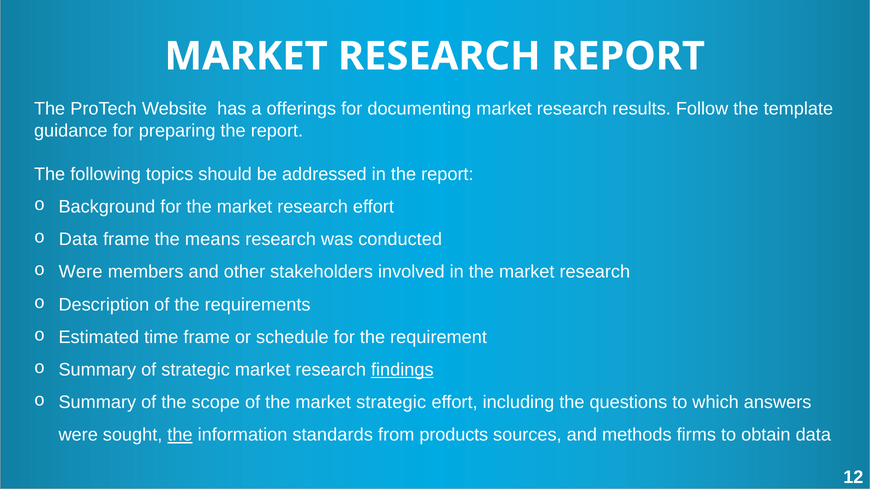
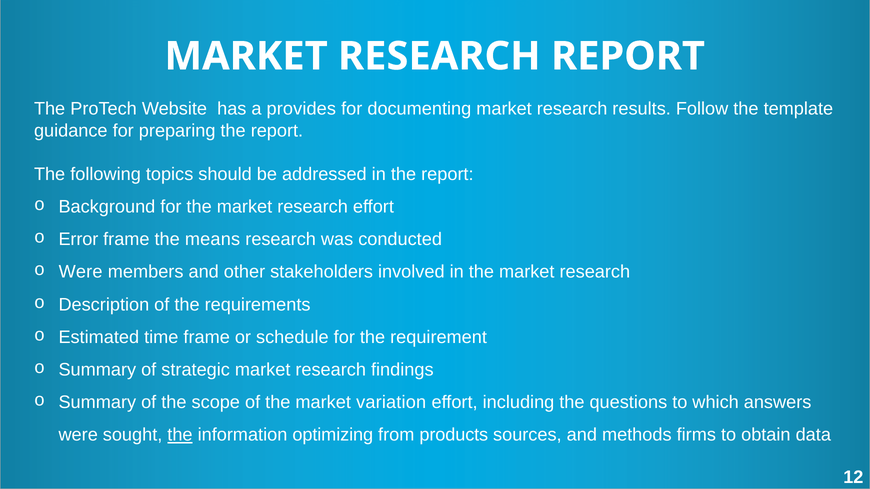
offerings: offerings -> provides (301, 109)
Data: Data -> Error (78, 240)
findings underline: present -> none (402, 370)
market strategic: strategic -> variation (391, 403)
standards: standards -> optimizing (333, 435)
